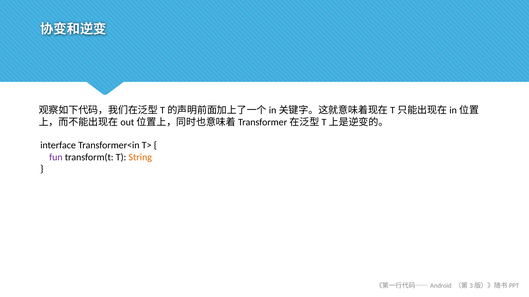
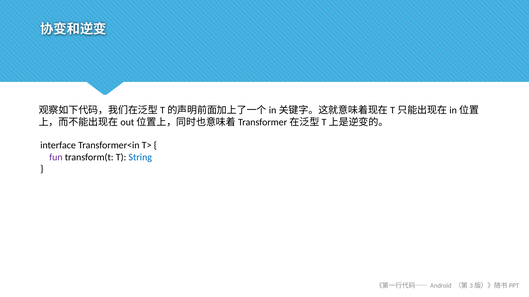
String colour: orange -> blue (140, 157)
